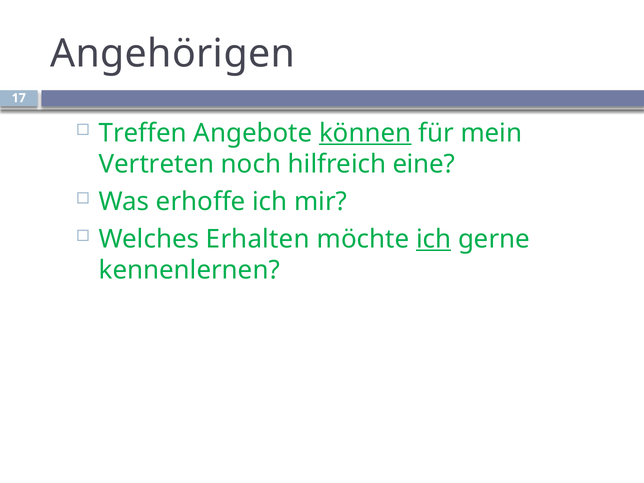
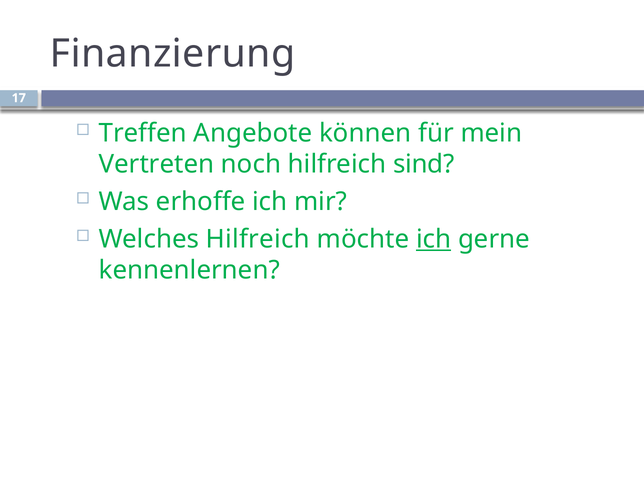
Angehörigen: Angehörigen -> Finanzierung (173, 54)
können underline: present -> none (365, 133)
eine: eine -> sind (424, 164)
Welches Erhalten: Erhalten -> Hilfreich (258, 239)
